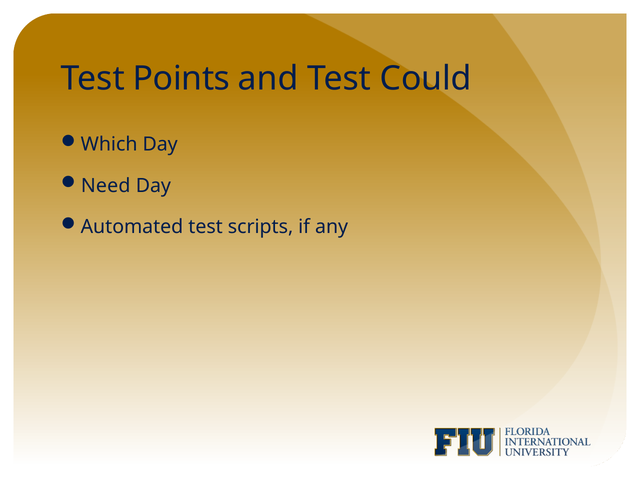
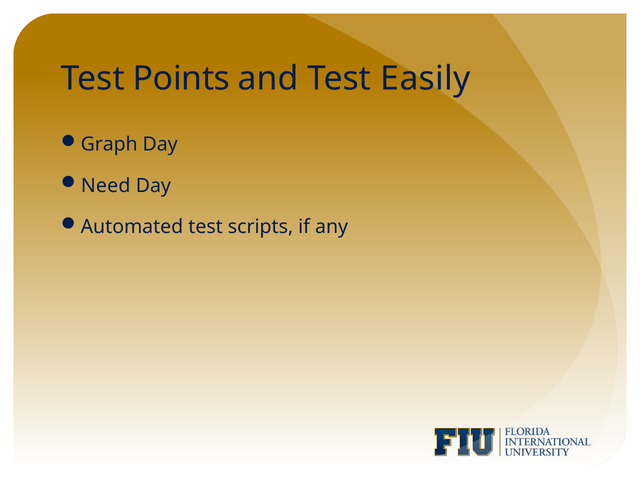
Could: Could -> Easily (426, 79)
Which: Which -> Graph (109, 144)
